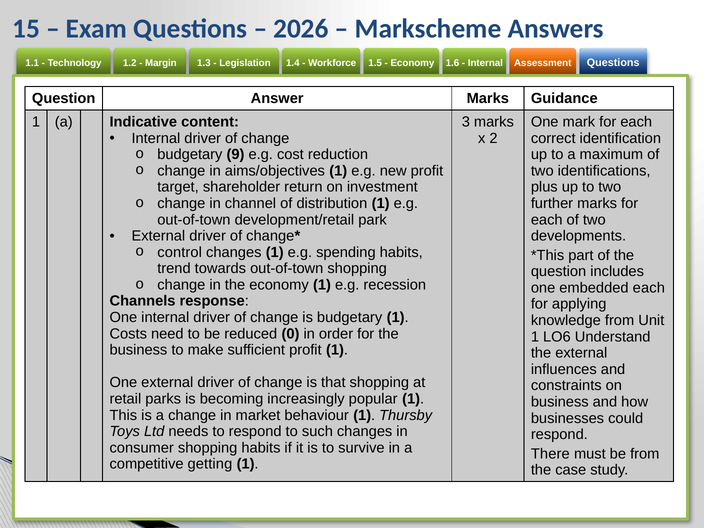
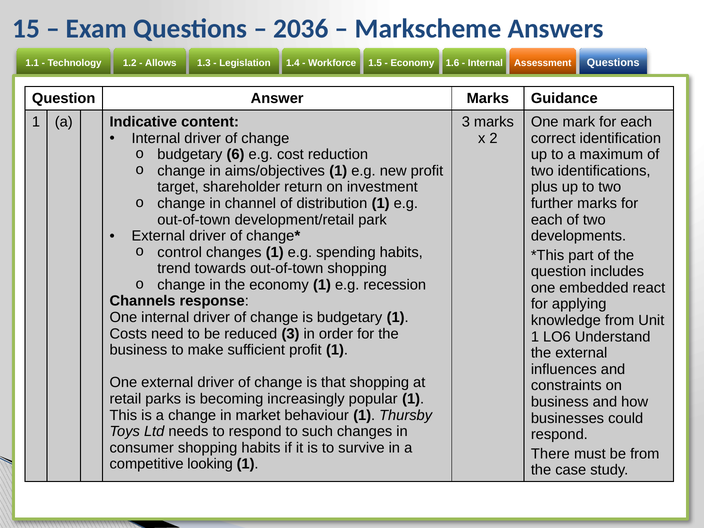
2026: 2026 -> 2036 (301, 29)
Margin: Margin -> Allows (161, 63)
9: 9 -> 6 (236, 154)
embedded each: each -> react (649, 288)
reduced 0: 0 -> 3 (291, 334)
getting: getting -> looking (210, 464)
